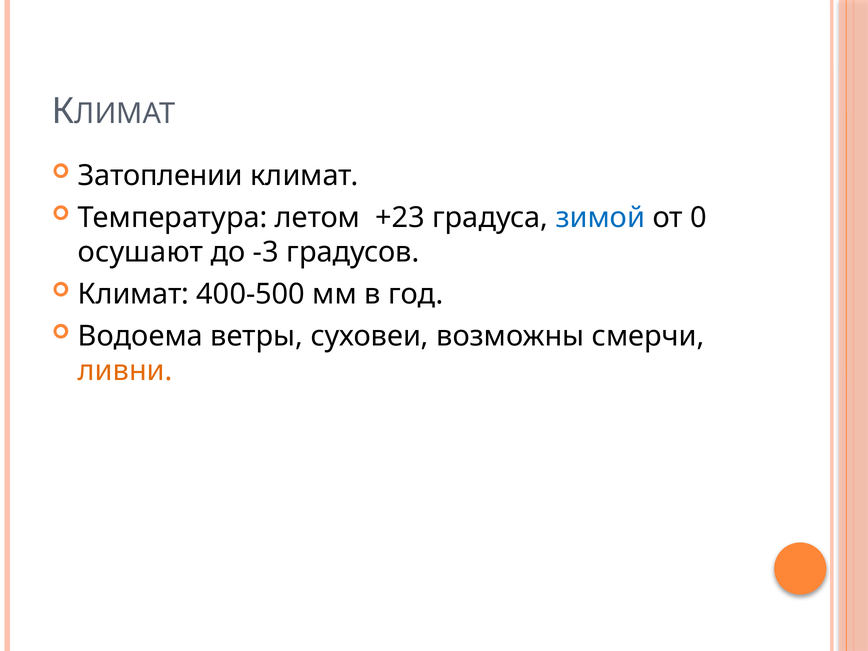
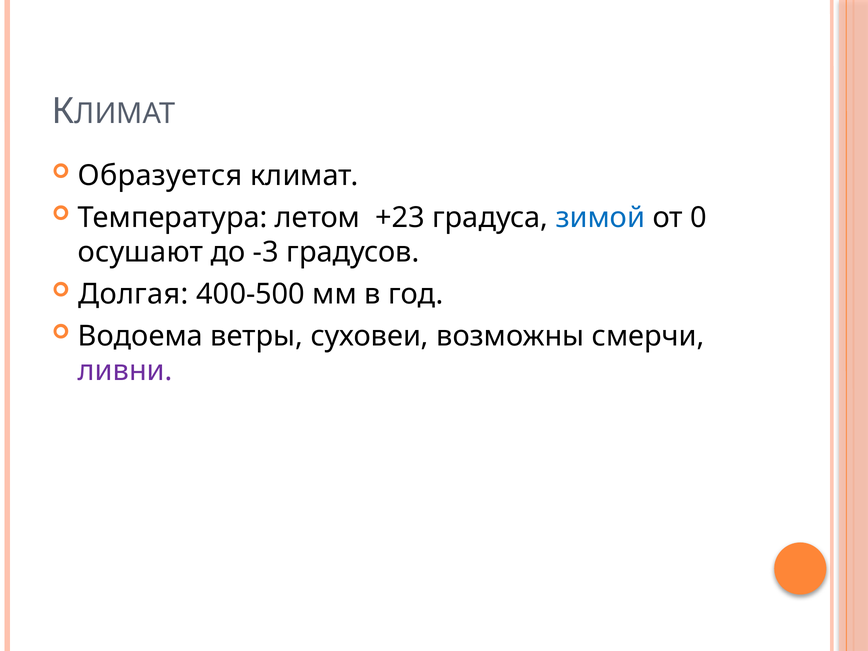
Затоплении: Затоплении -> Образуется (160, 176)
Климат: Климат -> Долгая (133, 294)
ливни colour: orange -> purple (125, 371)
